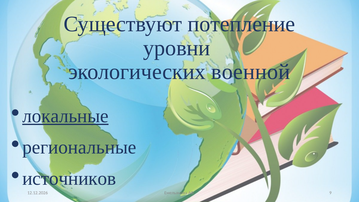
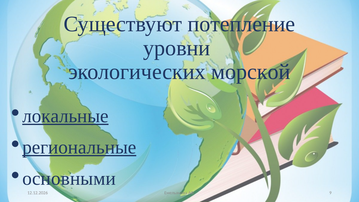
военной: военной -> морской (251, 72)
региональные underline: none -> present (79, 147)
источников: источников -> основными (69, 179)
